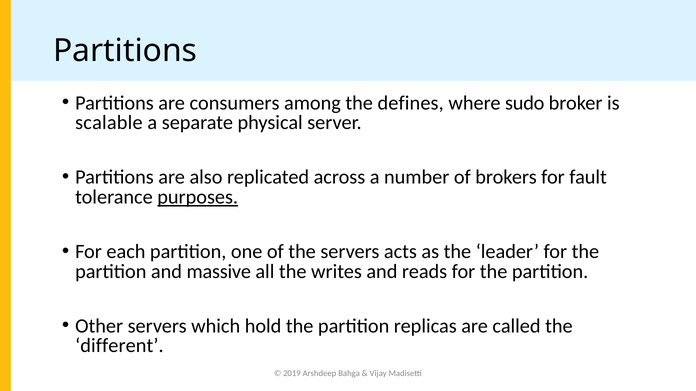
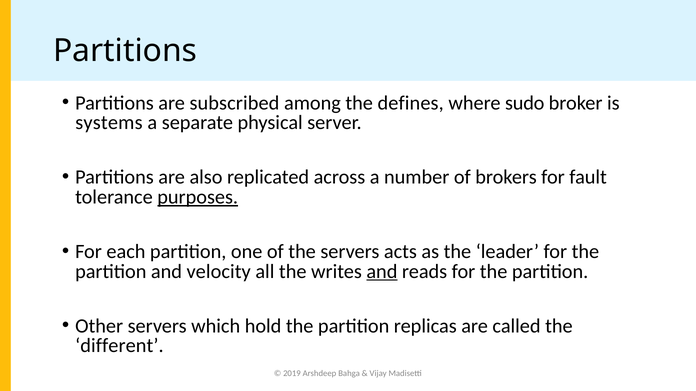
consumers: consumers -> subscribed (234, 103)
scalable: scalable -> systems (109, 123)
massive: massive -> velocity (219, 272)
and underline: none -> present (382, 272)
